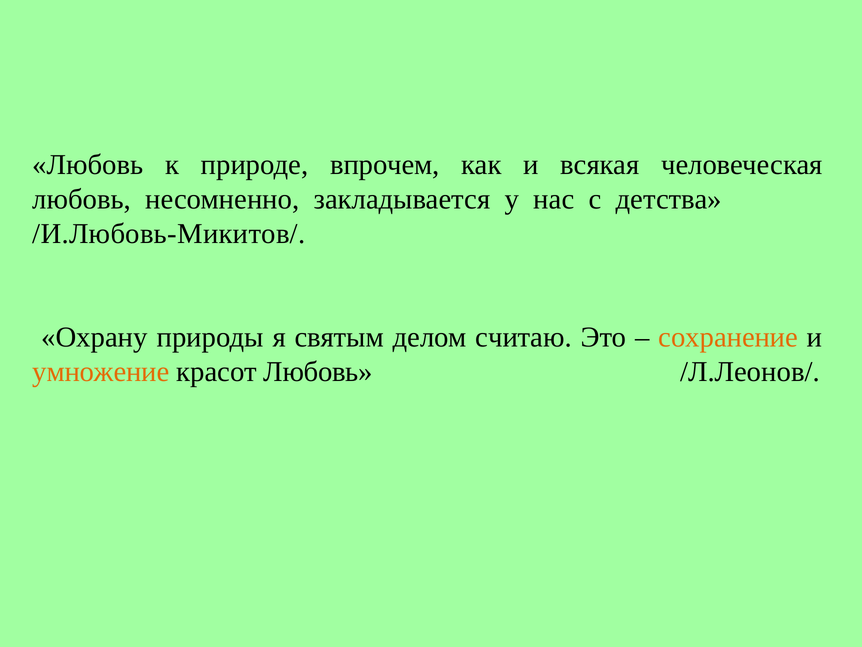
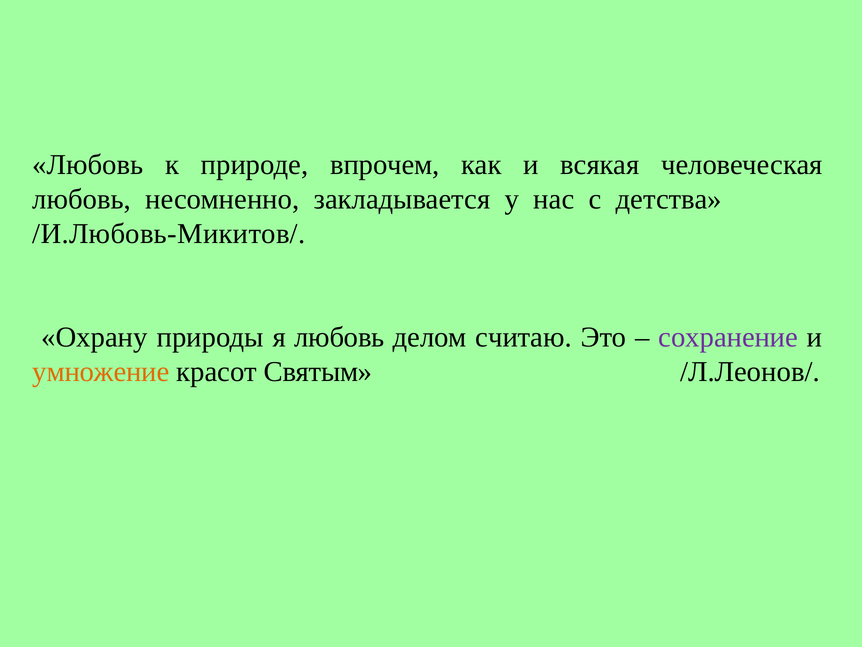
я святым: святым -> любовь (339, 337)
сохранение colour: orange -> purple (728, 337)
красот Любовь: Любовь -> Святым (318, 371)
